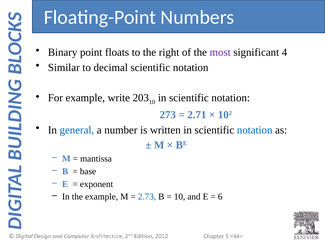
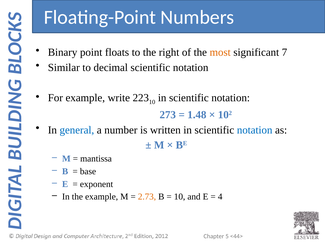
most colour: purple -> orange (220, 52)
4: 4 -> 7 (284, 52)
203: 203 -> 223 (141, 98)
2.71: 2.71 -> 1.48 (197, 115)
2.73 colour: blue -> orange (147, 196)
6: 6 -> 4 (220, 196)
